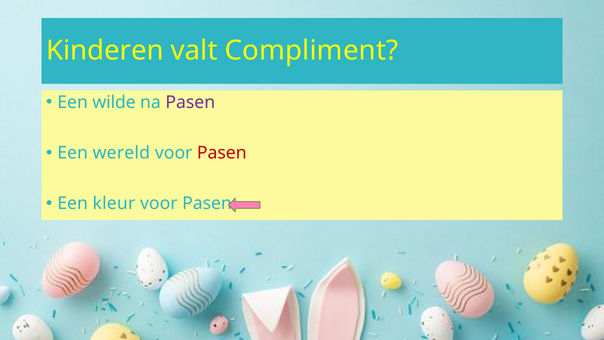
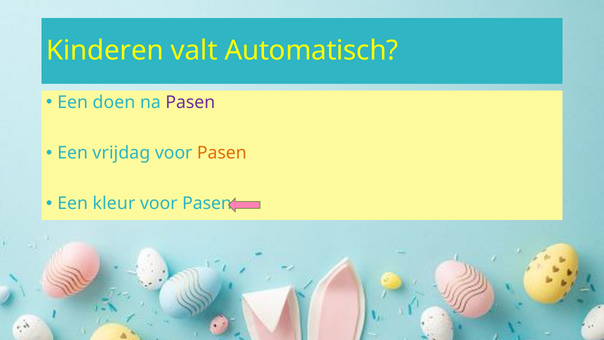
Compliment: Compliment -> Automatisch (312, 51)
wilde: wilde -> doen (114, 102)
wereld: wereld -> vrijdag (121, 153)
Pasen colour: red -> orange (222, 153)
